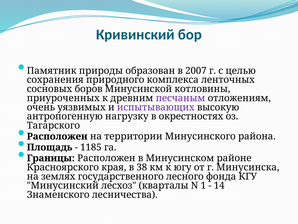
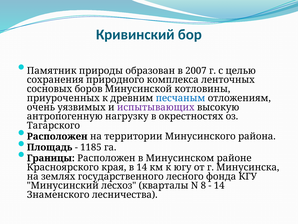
песчаным colour: purple -> blue (181, 98)
в 38: 38 -> 14 (142, 167)
1: 1 -> 8 (203, 185)
